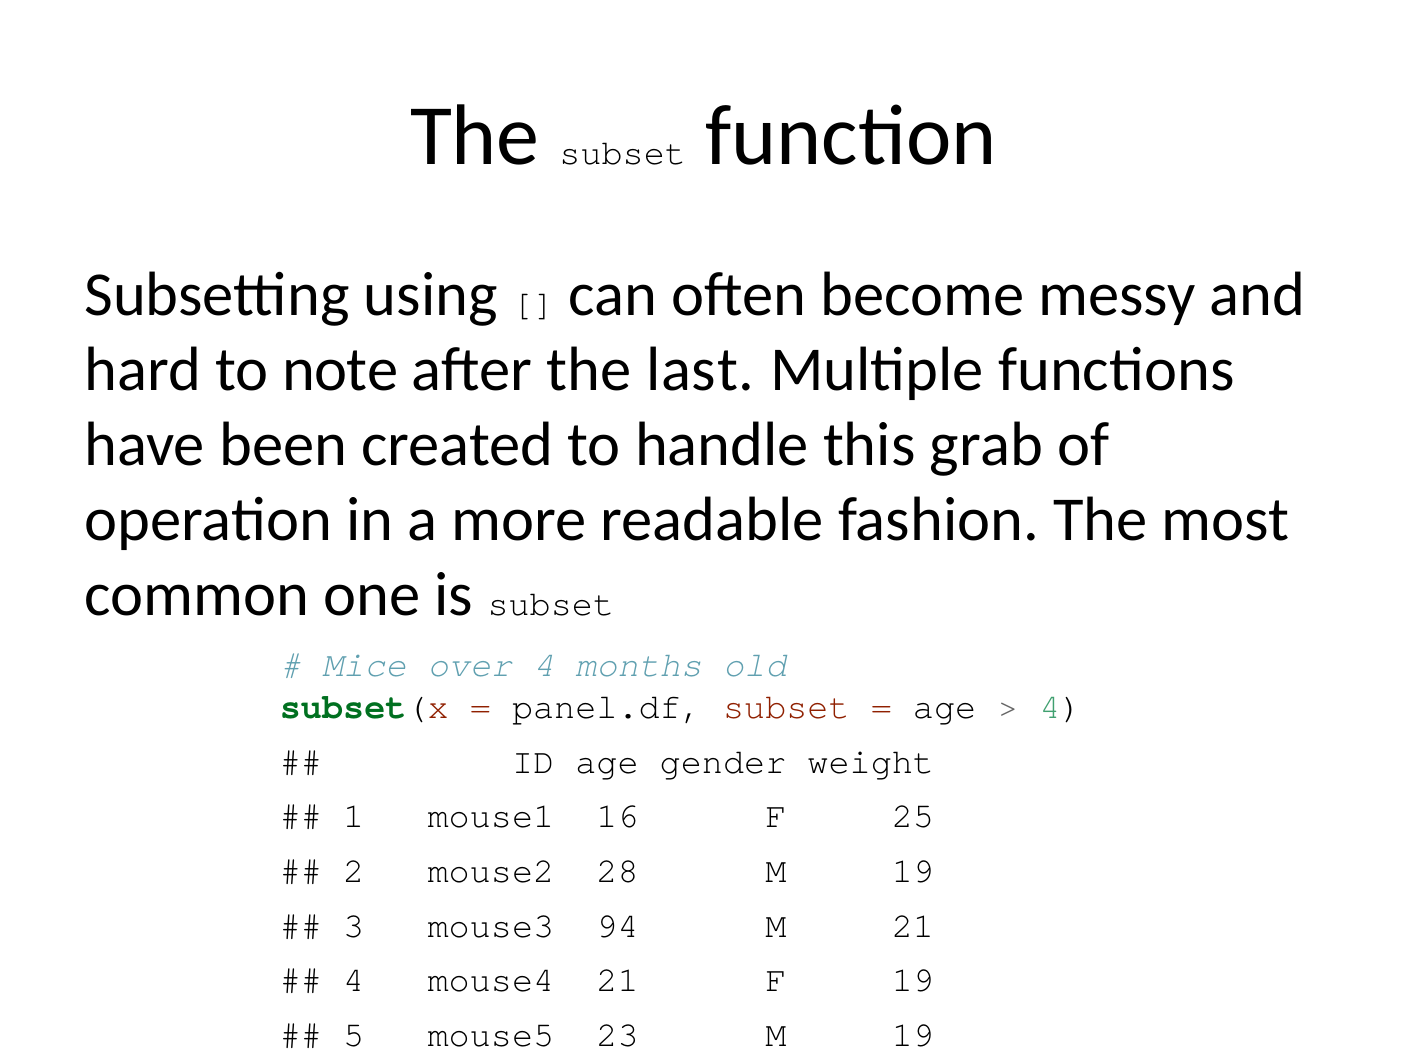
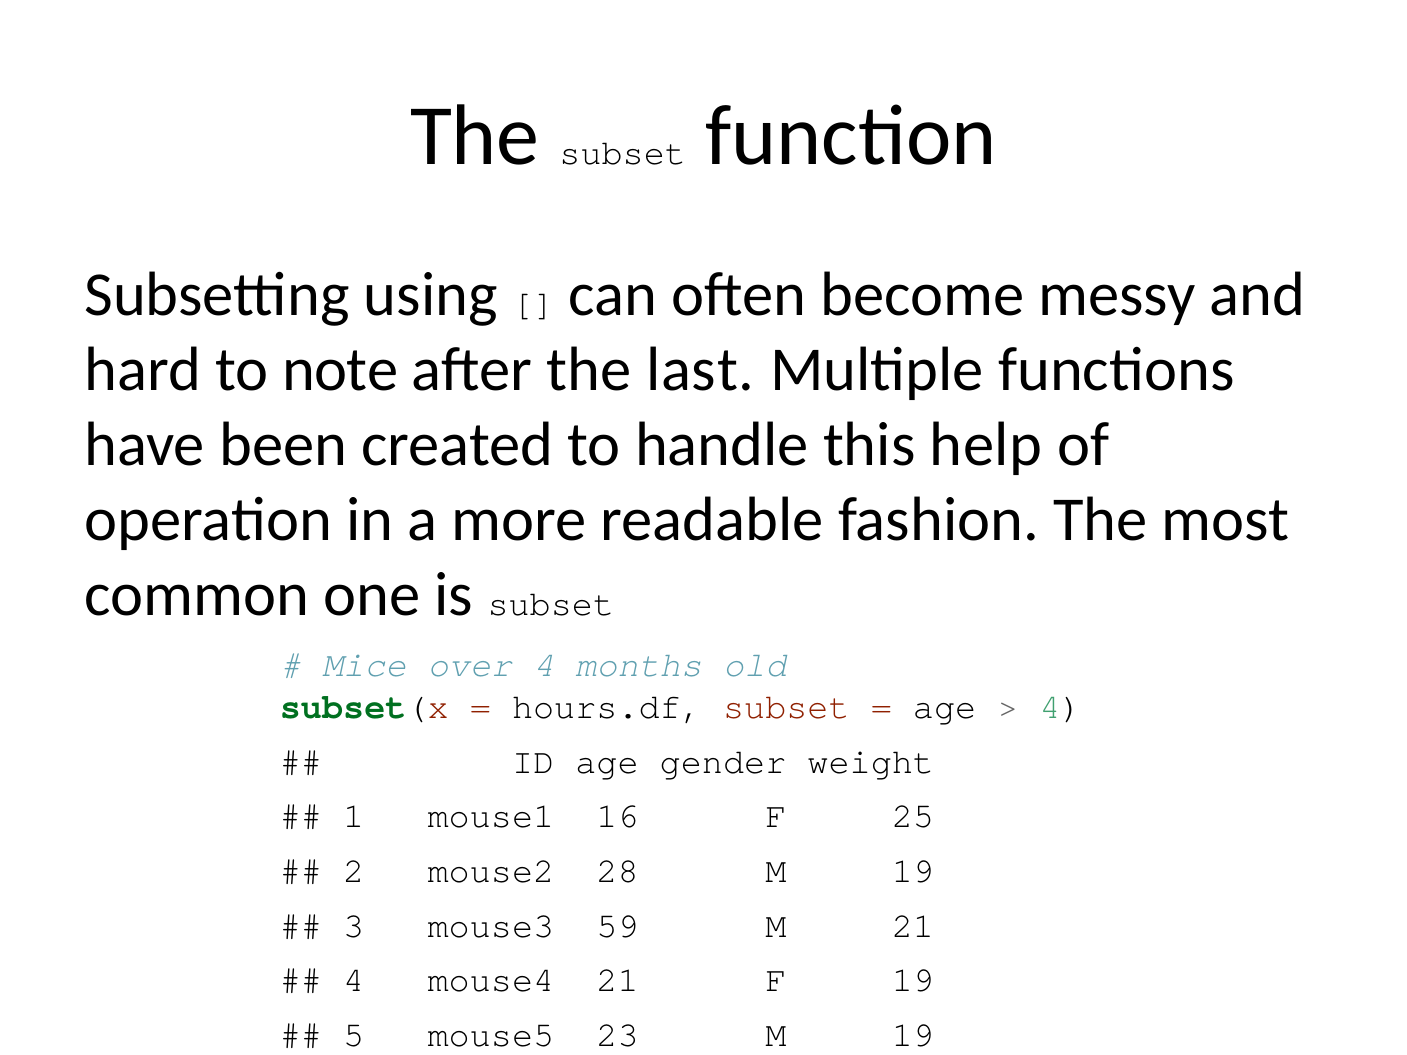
grab: grab -> help (986, 445)
panel.df: panel.df -> hours.df (607, 707)
94: 94 -> 59 (618, 926)
